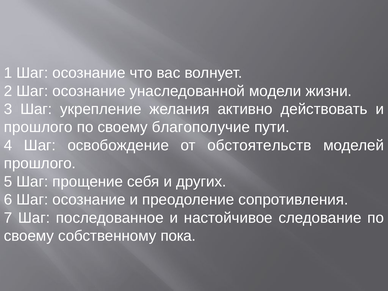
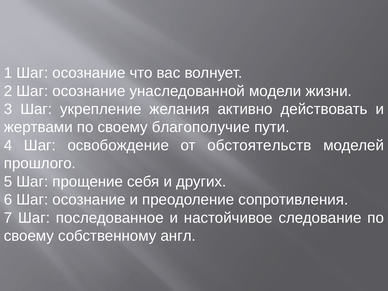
прошлого: прошлого -> жертвами (38, 127)
пока: пока -> англ (178, 236)
